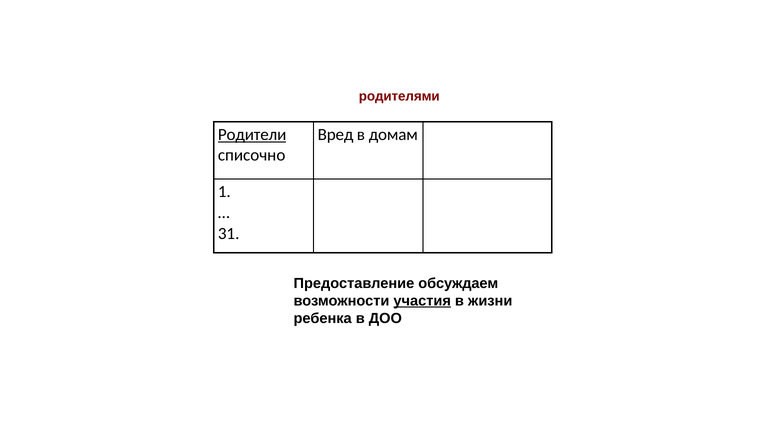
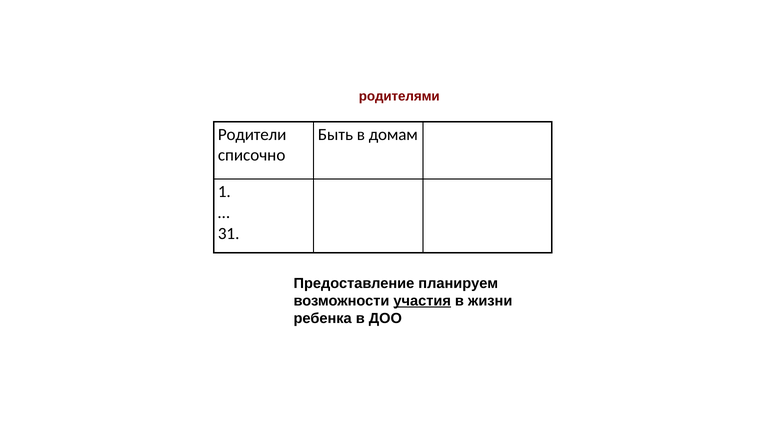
Родители underline: present -> none (252, 135)
Вред: Вред -> Быть (336, 135)
обсуждаем: обсуждаем -> планируем (458, 284)
